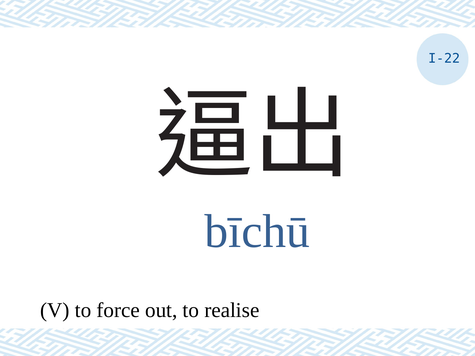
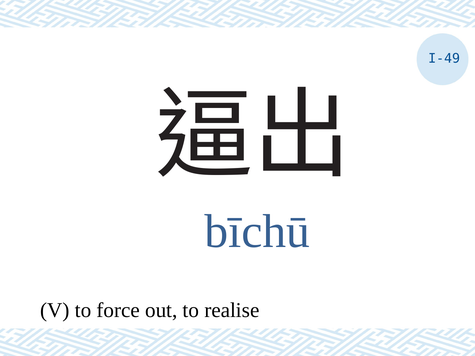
I-22: I-22 -> I-49 (444, 59)
